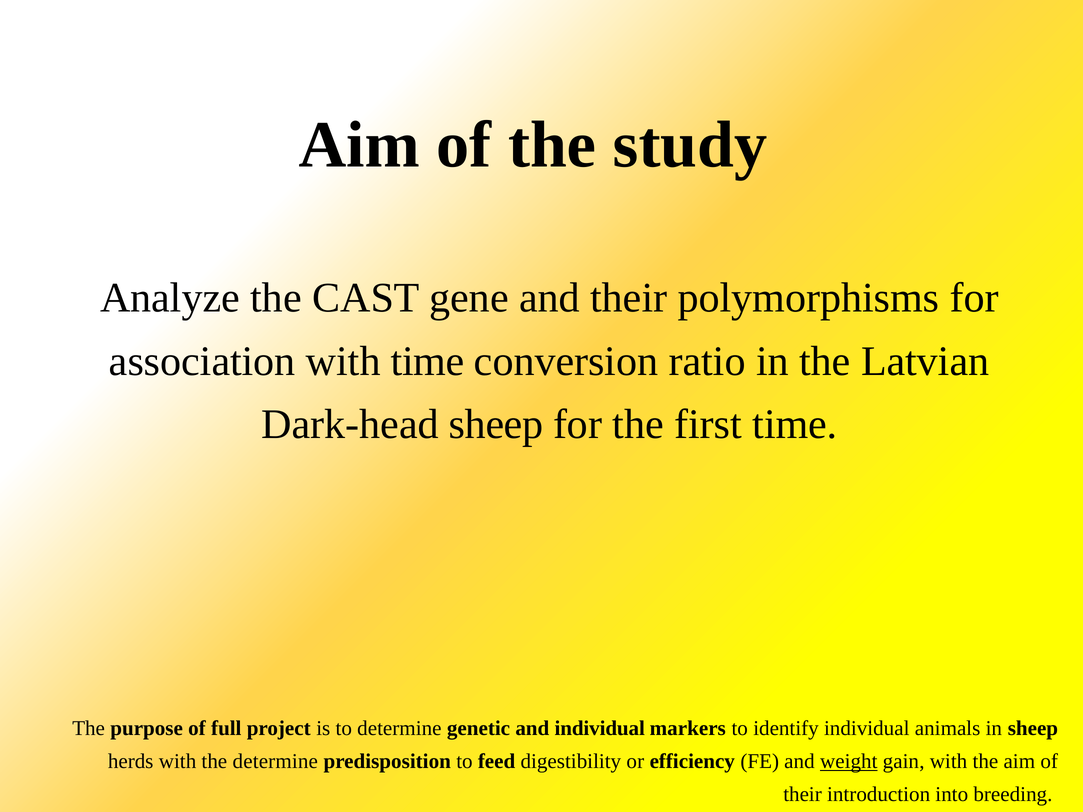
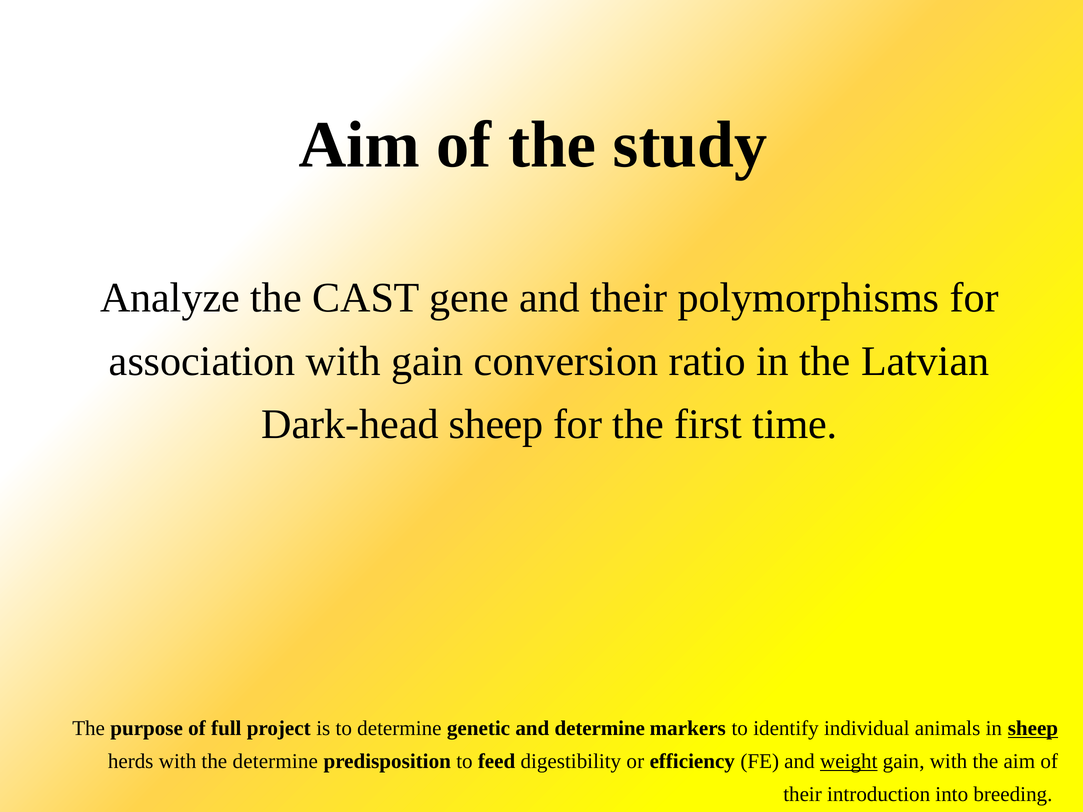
with time: time -> gain (427, 361)
and individual: individual -> determine (600, 729)
sheep underline: none -> present (1033, 729)
